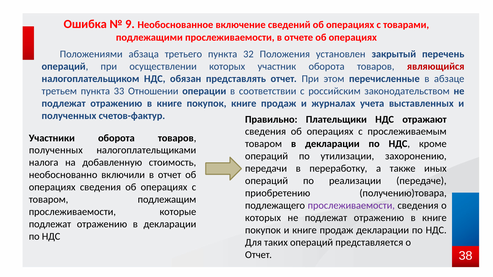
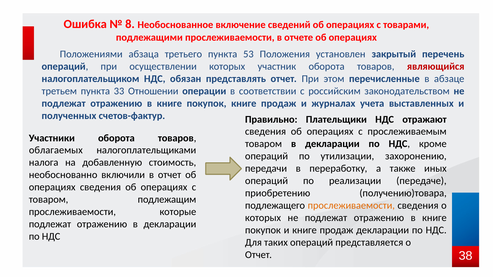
9: 9 -> 8 (130, 24)
32: 32 -> 53 (248, 54)
полученных: полученных -> облагаемых (56, 150)
прослеживаемости colour: purple -> orange (351, 206)
